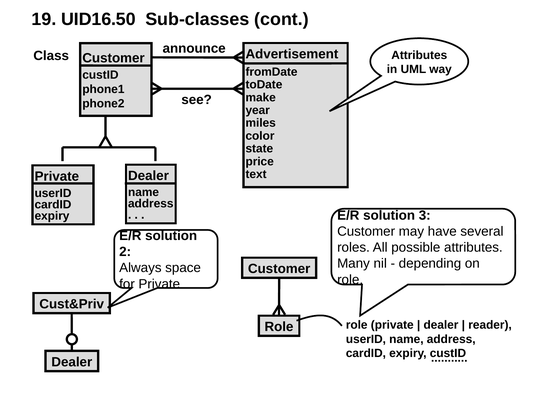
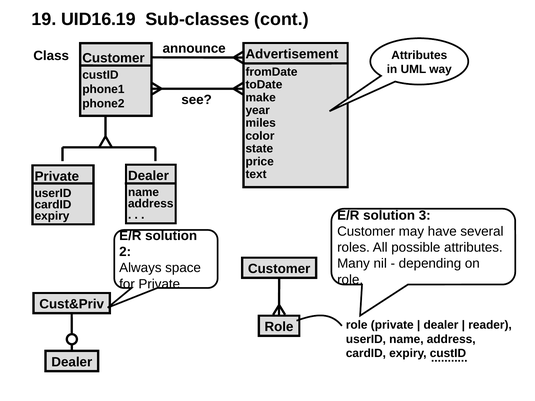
UID16.50: UID16.50 -> UID16.19 (98, 19)
